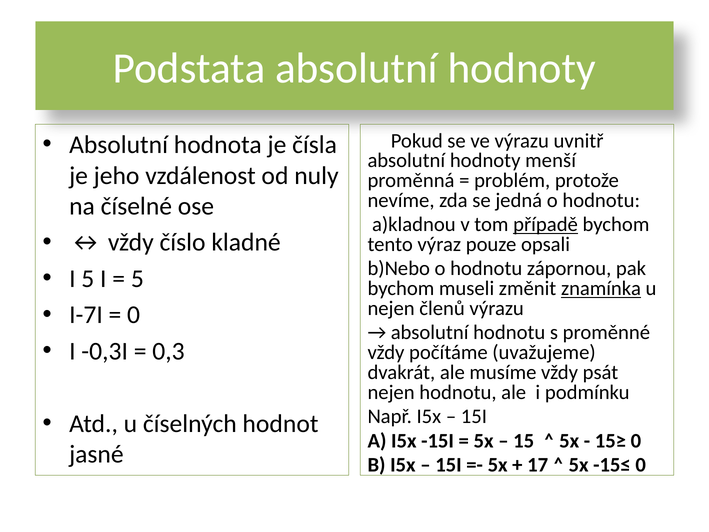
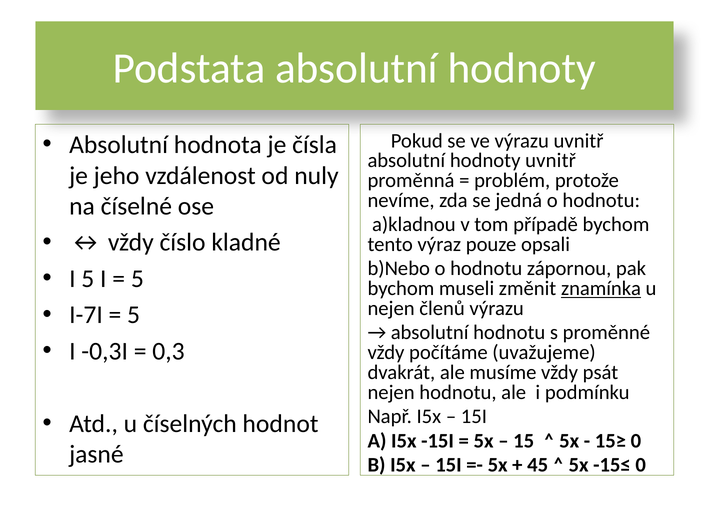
hodnoty menší: menší -> uvnitř (551, 160)
případě underline: present -> none (546, 224)
0: 0 -> 5 (134, 315)
17: 17 -> 45 (538, 465)
